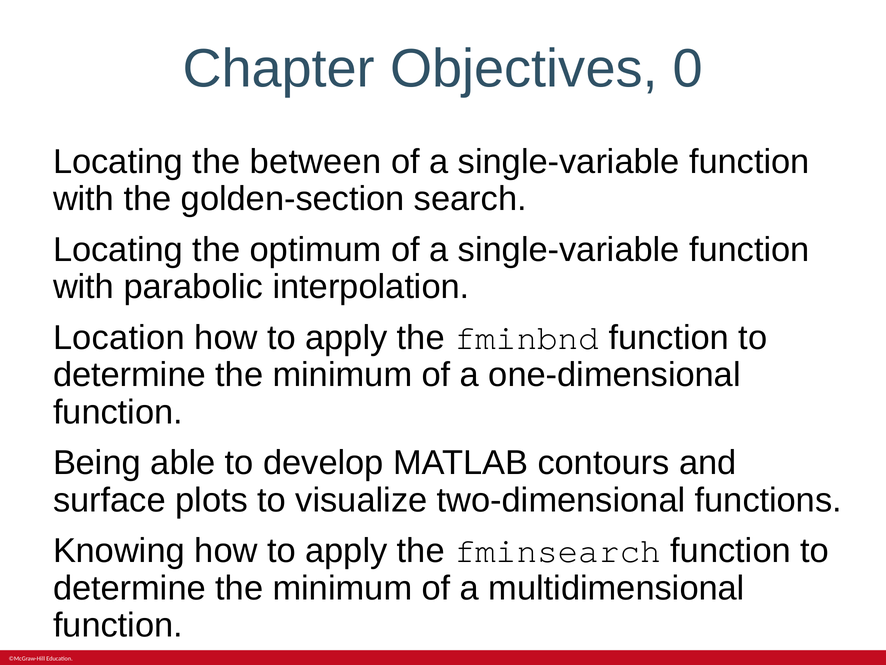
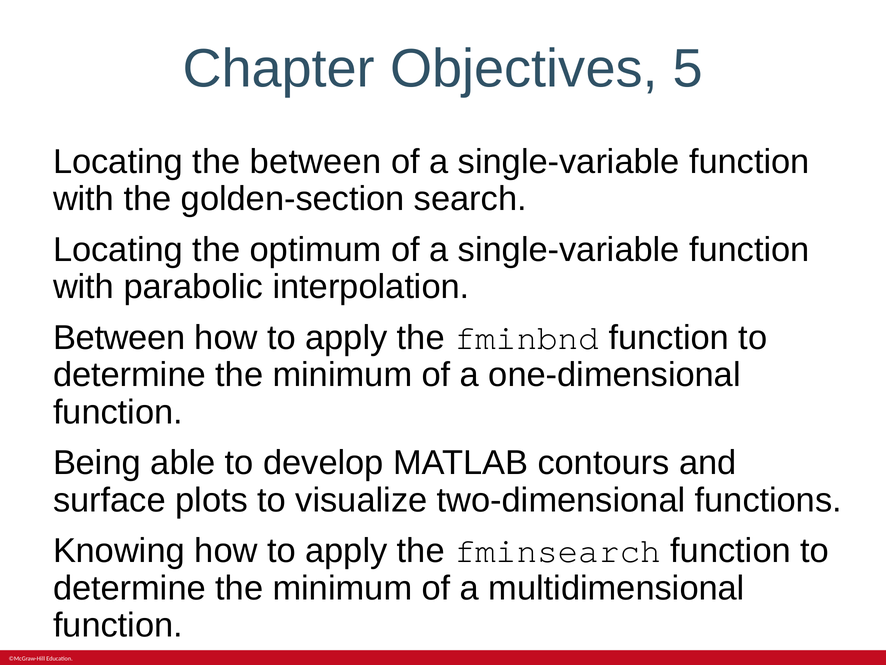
0: 0 -> 5 (688, 69)
Location: Location -> Between (119, 338)
